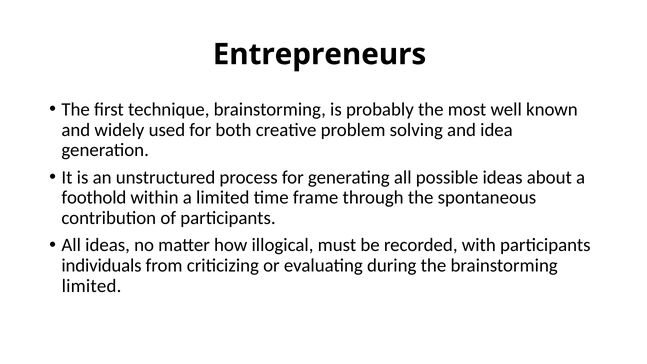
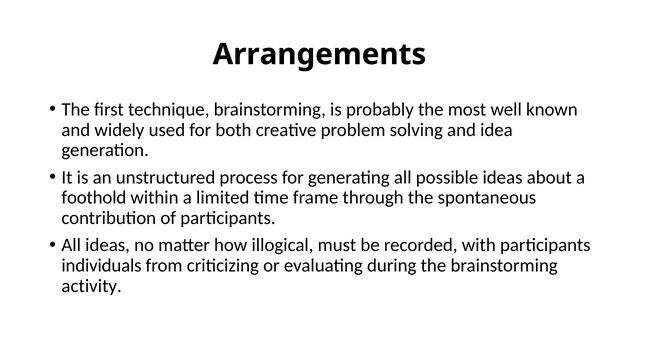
Entrepreneurs: Entrepreneurs -> Arrangements (320, 54)
limited: limited -> activity (92, 286)
